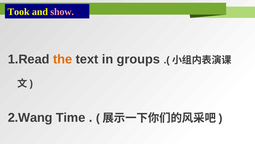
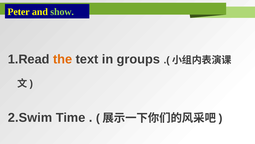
Took: Took -> Peter (19, 12)
show colour: pink -> light green (62, 12)
2.Wang: 2.Wang -> 2.Swim (30, 117)
